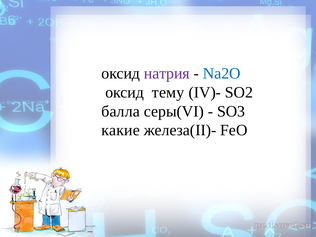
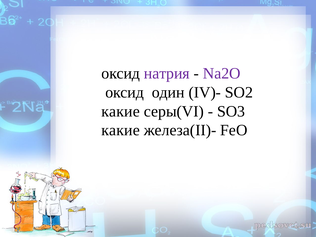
Na2O colour: blue -> purple (222, 73)
тему: тему -> один (168, 92)
балла: балла -> какие (121, 111)
